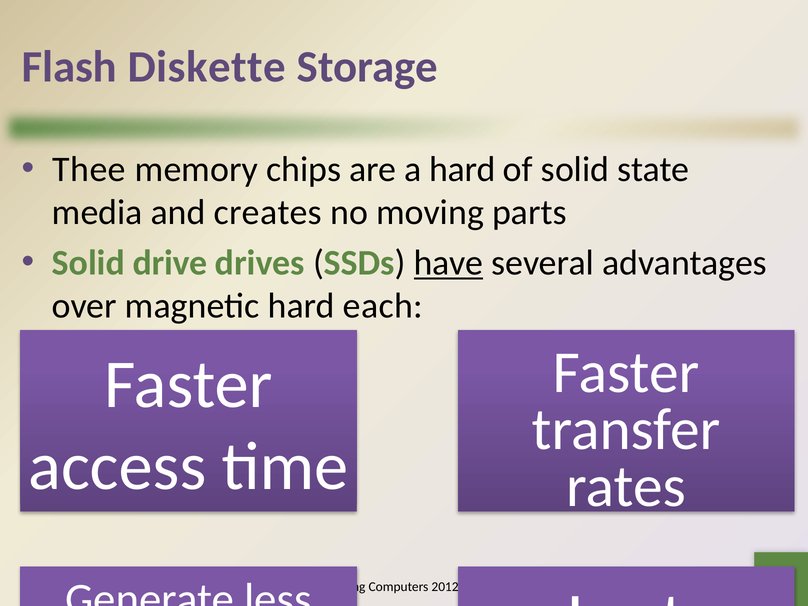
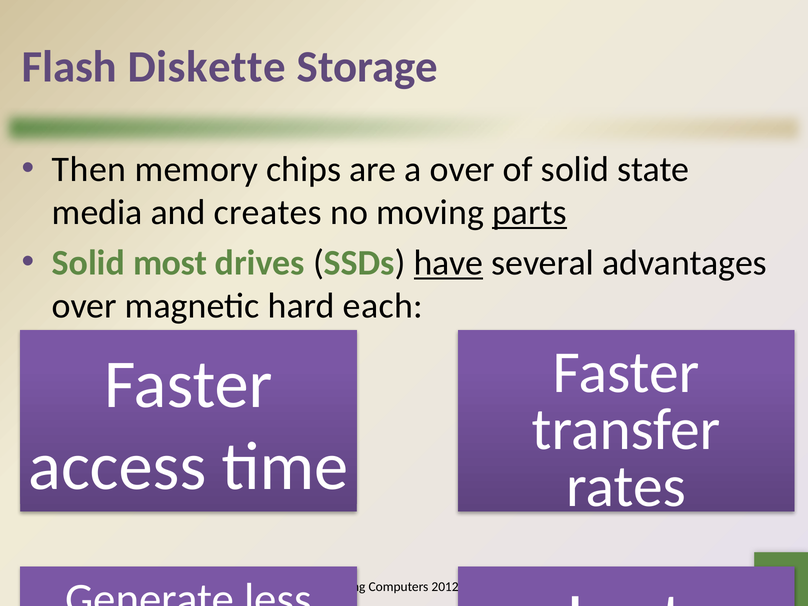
Thee: Thee -> Then (89, 170)
a hard: hard -> over (462, 170)
parts underline: none -> present (529, 213)
drive: drive -> most (170, 263)
